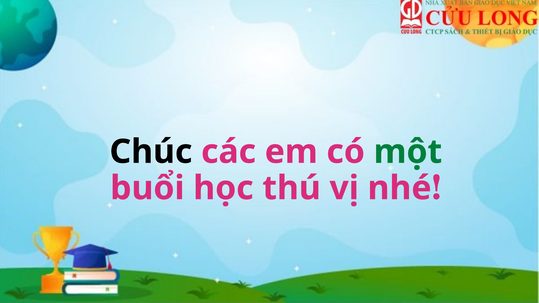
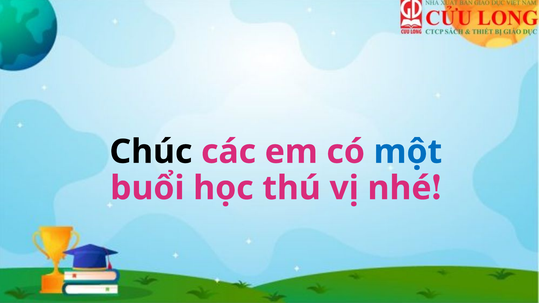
một colour: green -> blue (408, 152)
